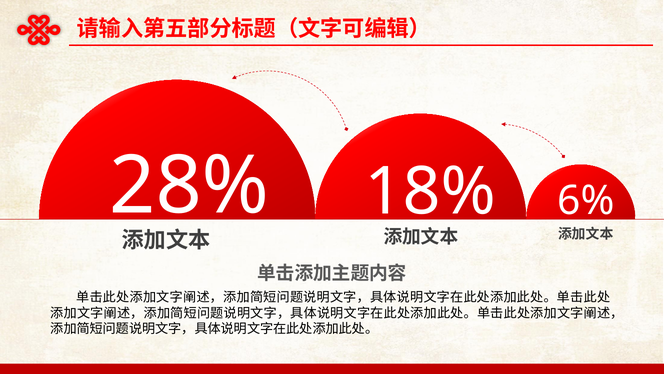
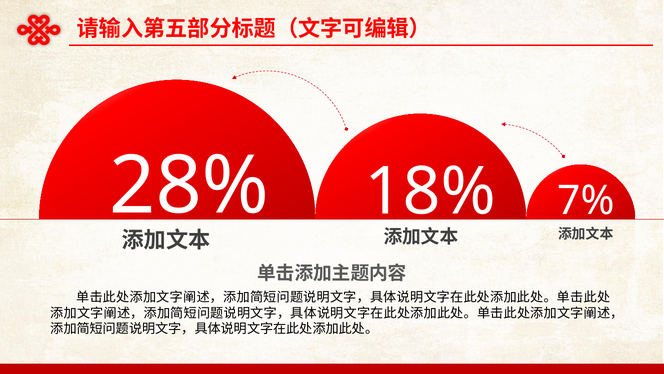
6%: 6% -> 7% (586, 201)
